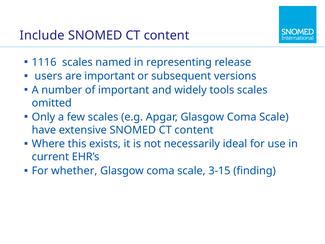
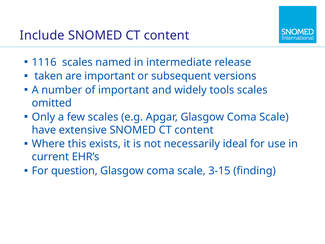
representing: representing -> intermediate (179, 62)
users: users -> taken (49, 76)
whether: whether -> question (74, 171)
